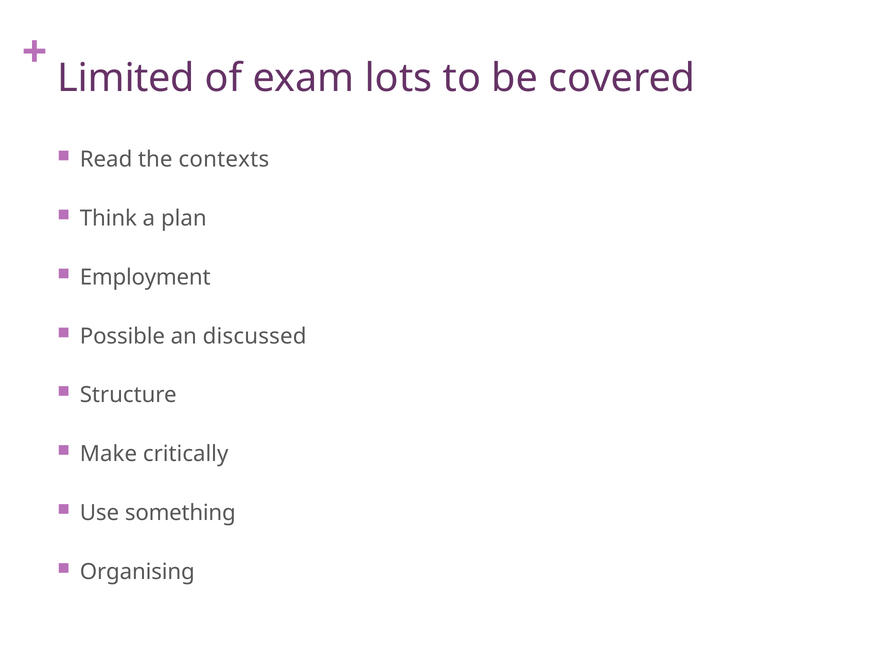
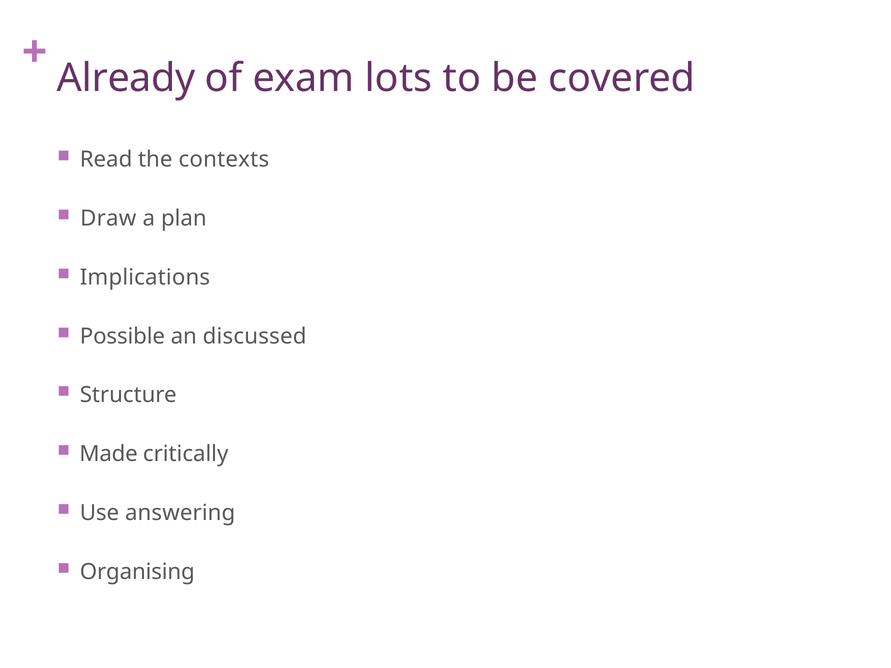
Limited: Limited -> Already (126, 78)
Think: Think -> Draw (108, 218)
Employment: Employment -> Implications (145, 277)
Make: Make -> Made (109, 454)
something: something -> answering (180, 513)
